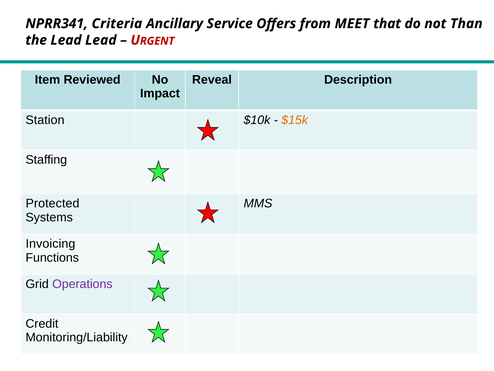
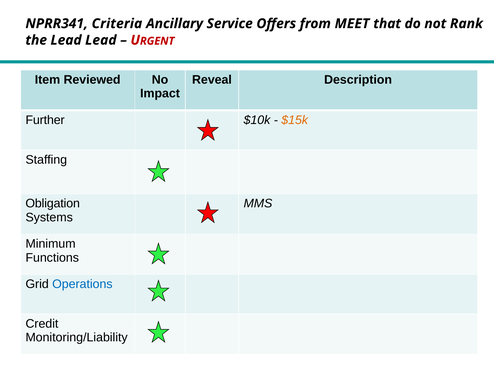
Than: Than -> Rank (466, 24)
Station: Station -> Further (45, 120)
Protected: Protected -> Obligation (53, 203)
Invoicing: Invoicing -> Minimum (51, 243)
Operations colour: purple -> blue (82, 284)
